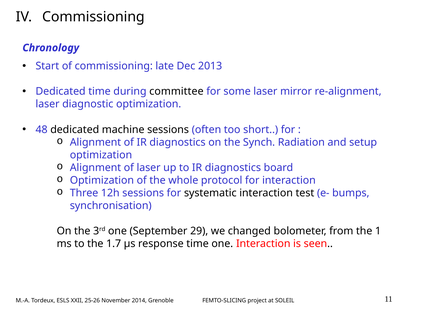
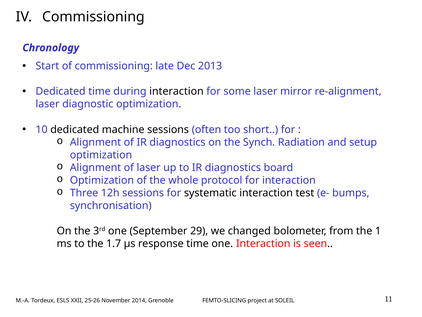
during committee: committee -> interaction (176, 91)
48: 48 -> 10 (42, 129)
